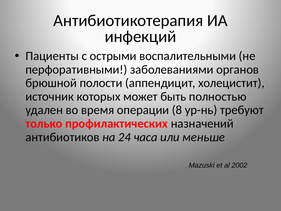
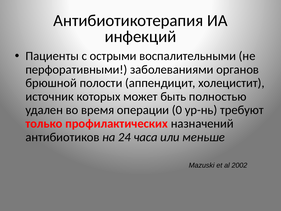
8: 8 -> 0 (177, 110)
